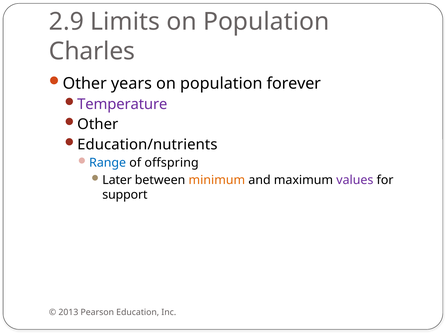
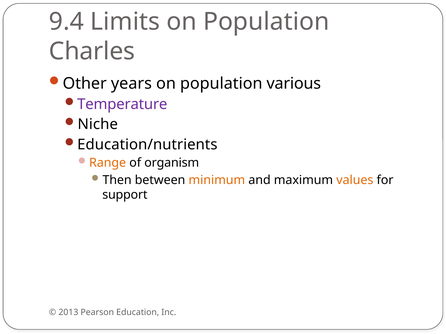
2.9: 2.9 -> 9.4 (66, 22)
forever: forever -> various (294, 84)
Other: Other -> Niche (98, 125)
Range colour: blue -> orange (108, 163)
offspring: offspring -> organism (172, 163)
Later: Later -> Then (117, 180)
values colour: purple -> orange (355, 180)
